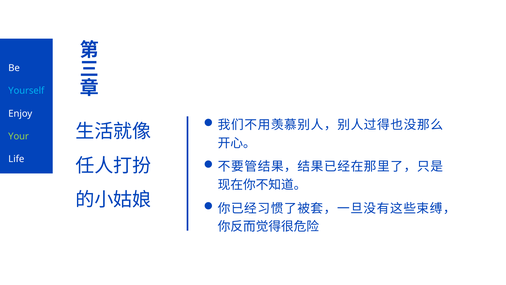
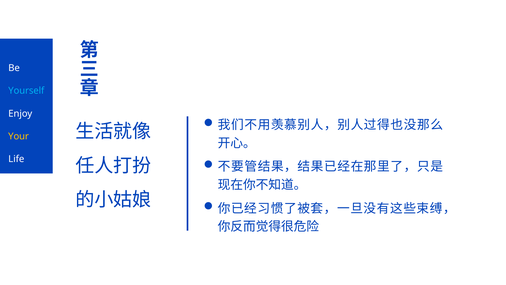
Your colour: light green -> yellow (19, 136)
